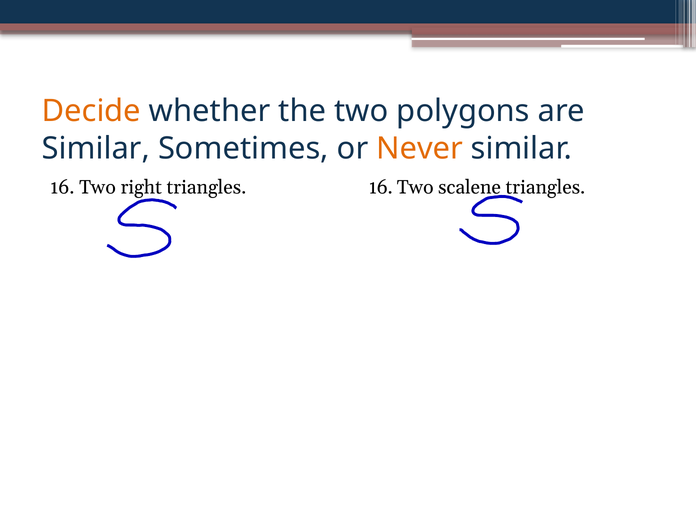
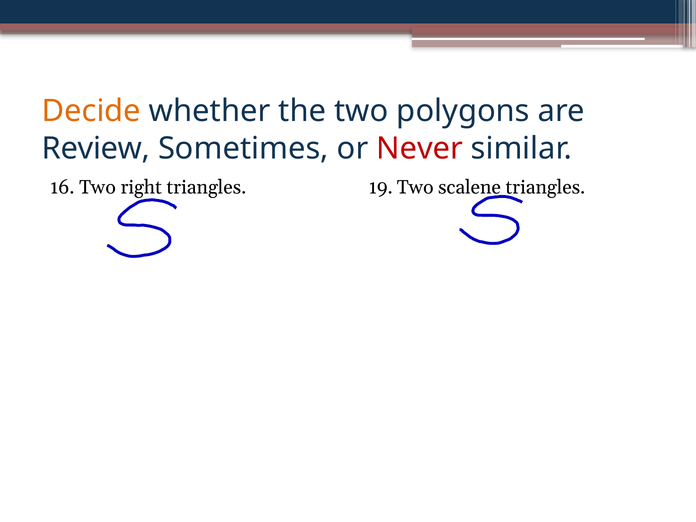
Similar: Similar -> Review (96, 148)
Never colour: orange -> red (420, 148)
triangles 16: 16 -> 19 (381, 188)
